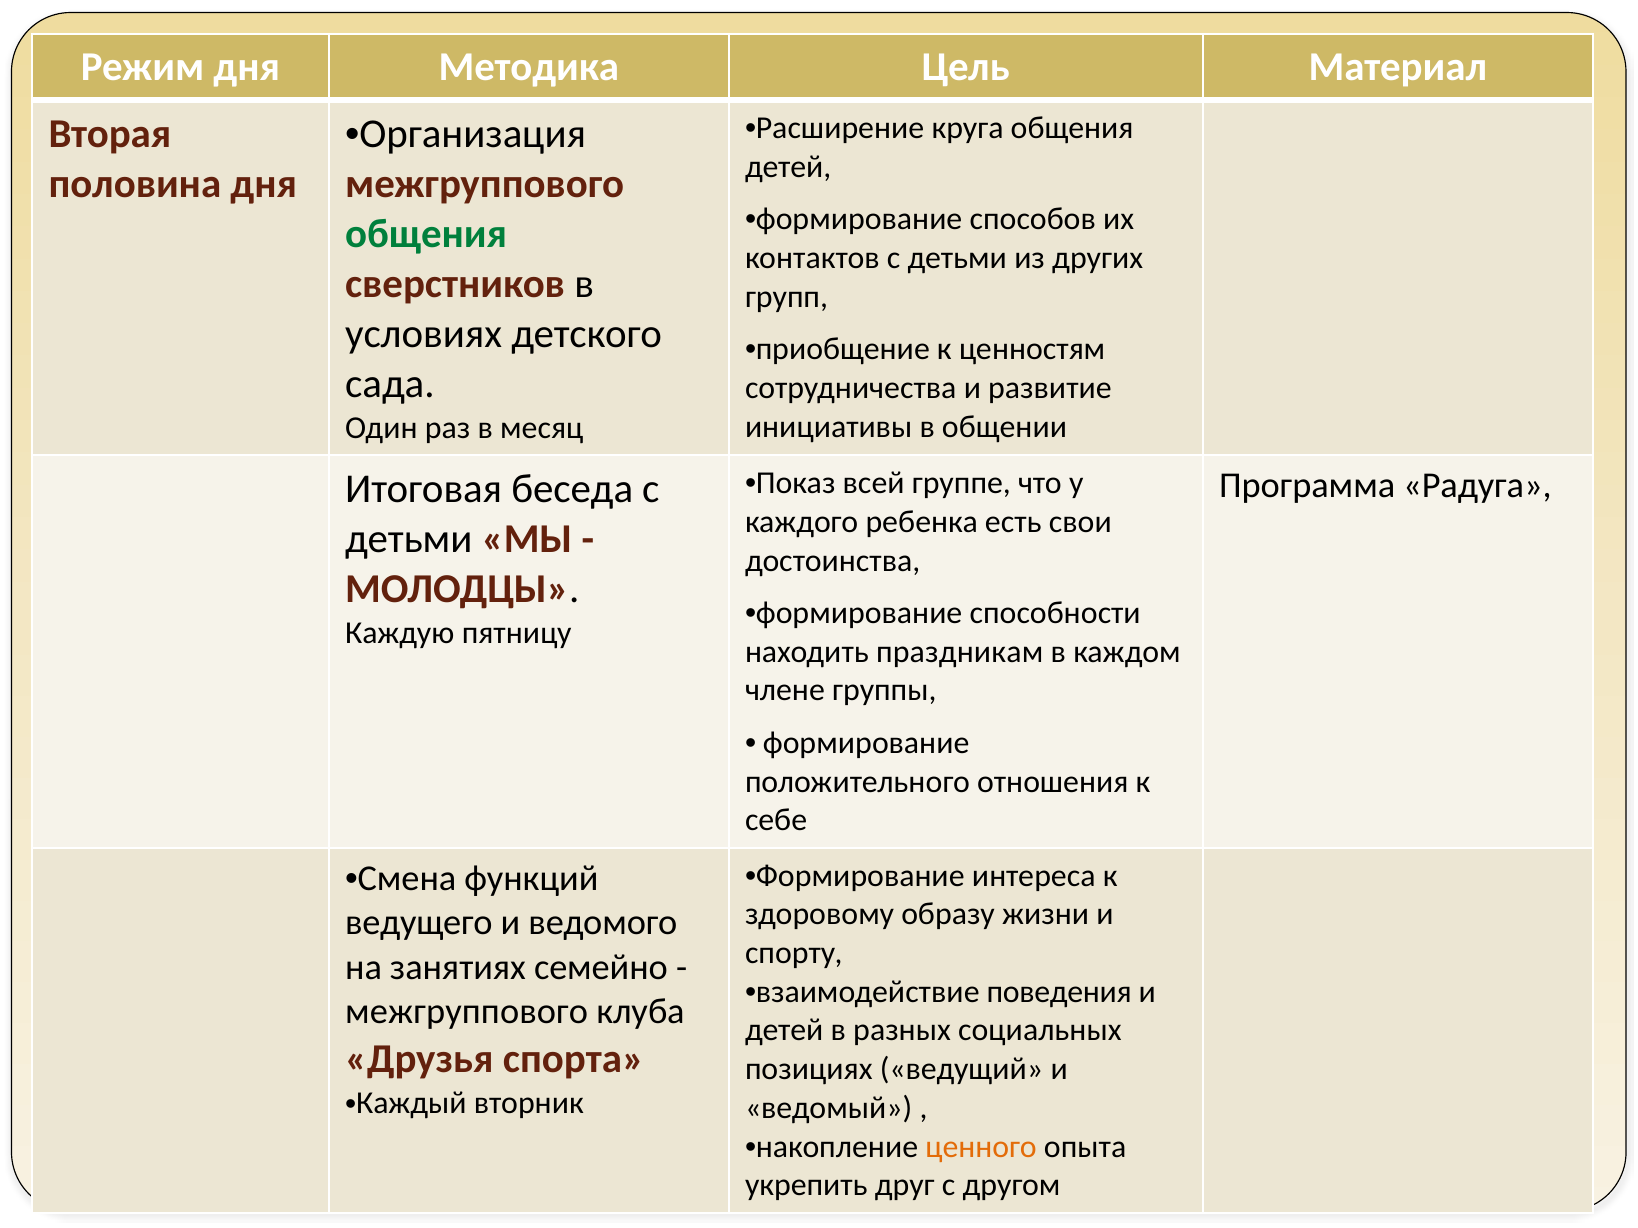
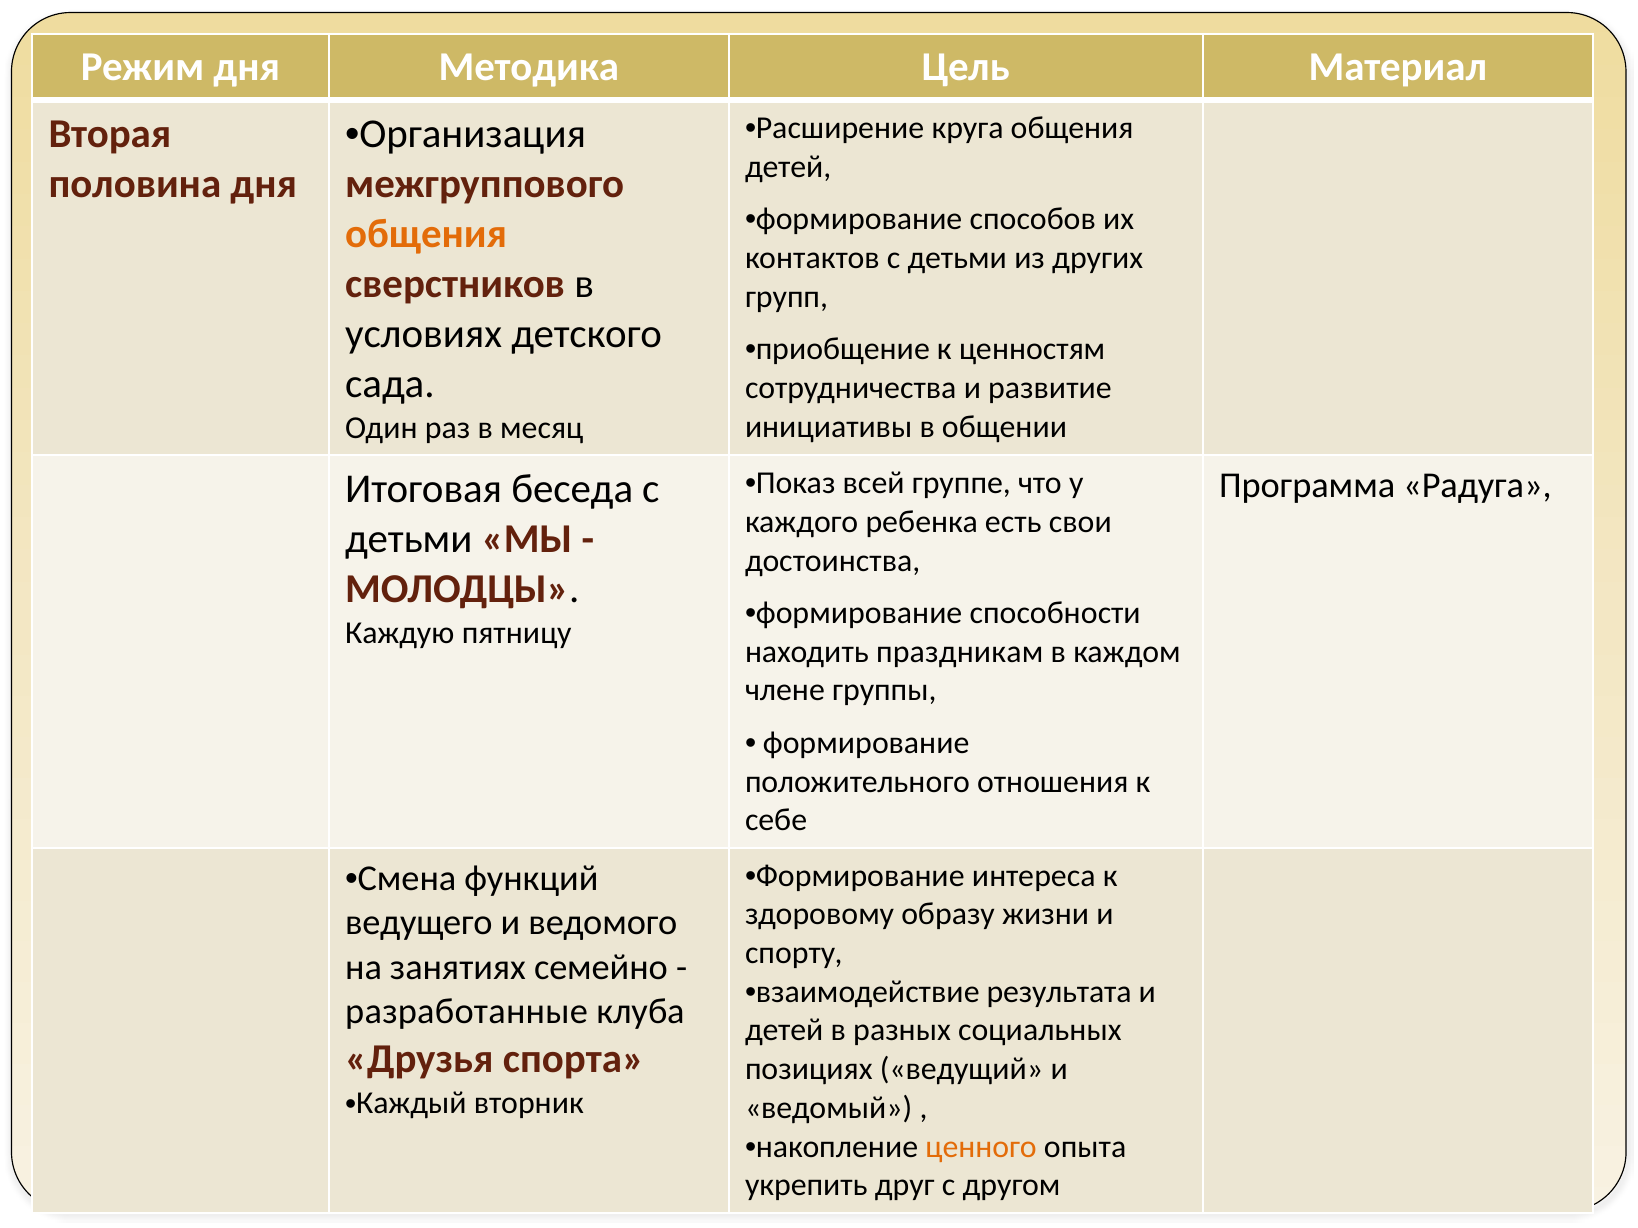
общения colour: green -> orange (426, 234)
поведения: поведения -> результата (1059, 992)
межгруппового: межгруппового -> разработанные (467, 1012)
